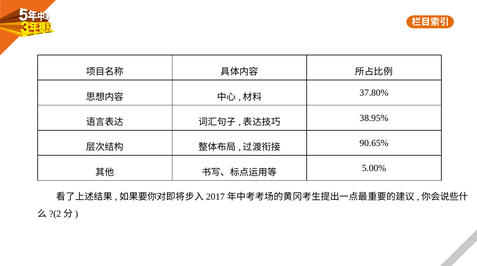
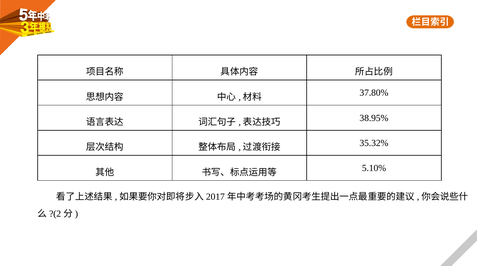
90.65%: 90.65% -> 35.32% (374, 143)
5.00%: 5.00% -> 5.10% (374, 169)
